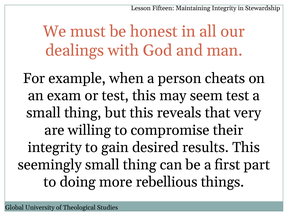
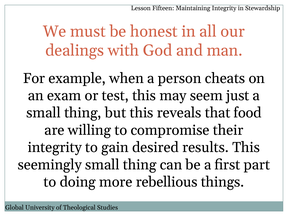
seem test: test -> just (238, 96)
very: very -> food (248, 113)
